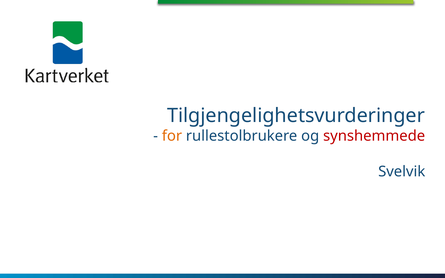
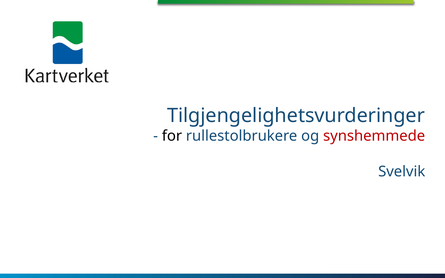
for colour: orange -> black (172, 136)
